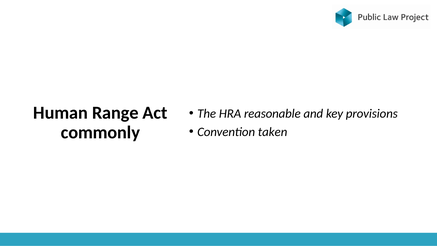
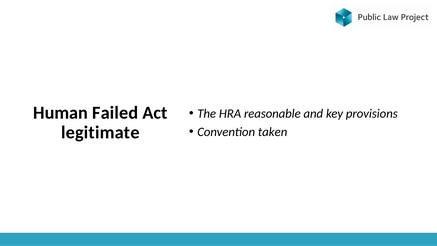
Range: Range -> Failed (115, 113)
commonly: commonly -> legitimate (100, 132)
